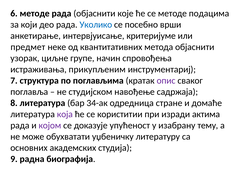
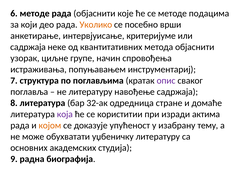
Уколико colour: blue -> orange (96, 25)
предмет: предмет -> садржаја (28, 47)
прикупљеним: прикупљеним -> попуњавањем (97, 69)
не студијском: студијском -> литературу (90, 92)
34-ак: 34-ак -> 32-ак (97, 103)
којом colour: purple -> orange (50, 125)
